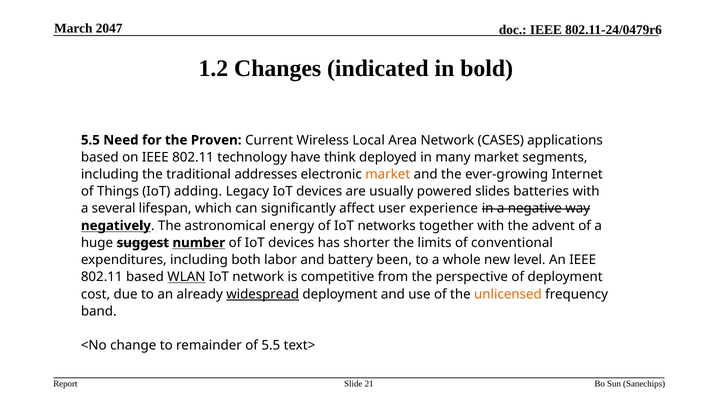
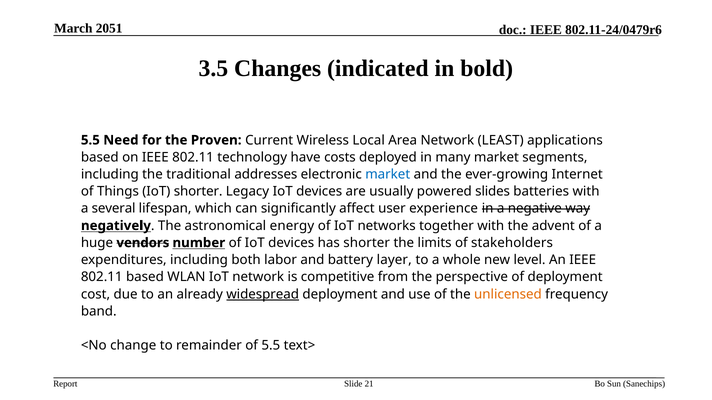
2047: 2047 -> 2051 (109, 28)
1.2: 1.2 -> 3.5 (213, 68)
CASES: CASES -> LEAST (501, 140)
think: think -> costs (340, 157)
market colour: orange -> blue (388, 175)
IoT adding: adding -> shorter (198, 192)
suggest: suggest -> vendors (143, 243)
conventional: conventional -> stakeholders (512, 243)
been: been -> layer (394, 260)
WLAN underline: present -> none (186, 277)
